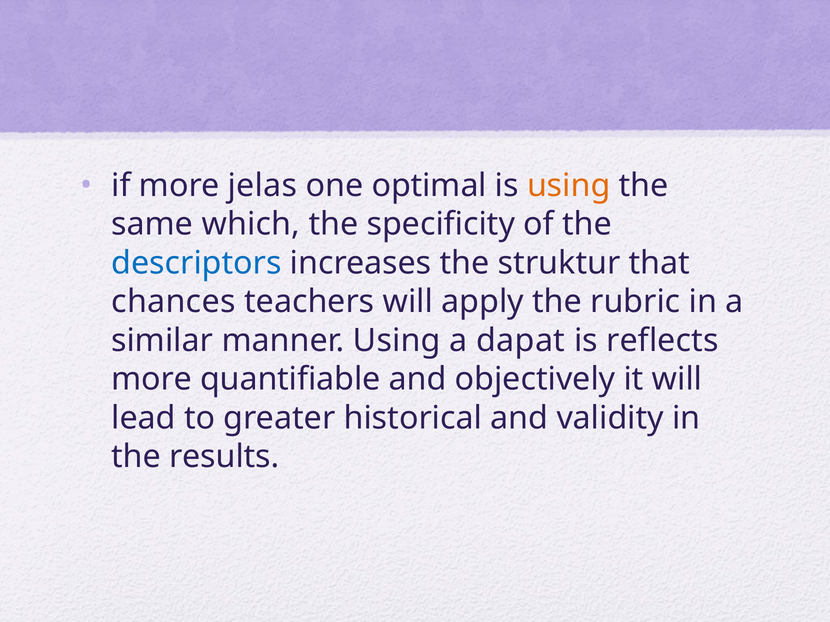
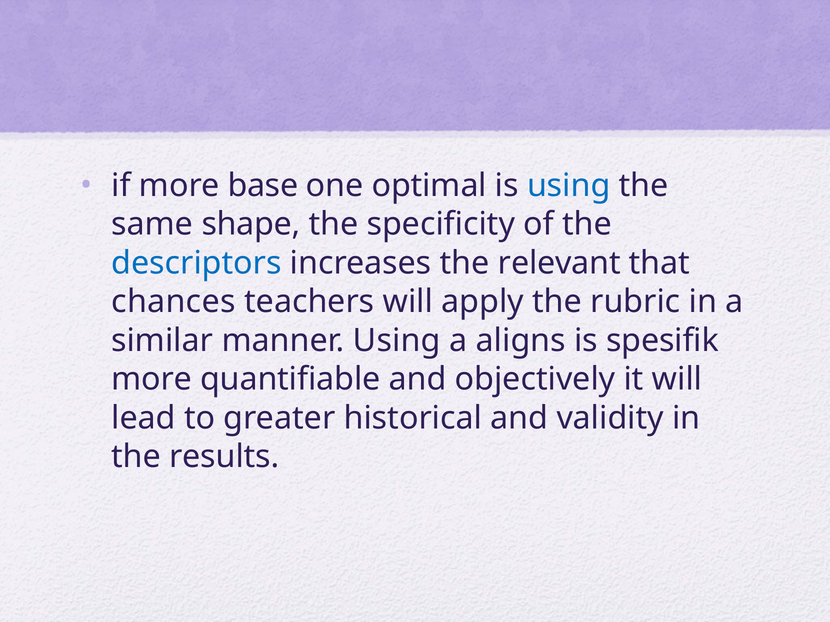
jelas: jelas -> base (263, 186)
using colour: orange -> blue (569, 186)
which: which -> shape (251, 224)
struktur: struktur -> relevant (559, 263)
dapat: dapat -> aligns (521, 341)
reflects: reflects -> spesifik (663, 341)
